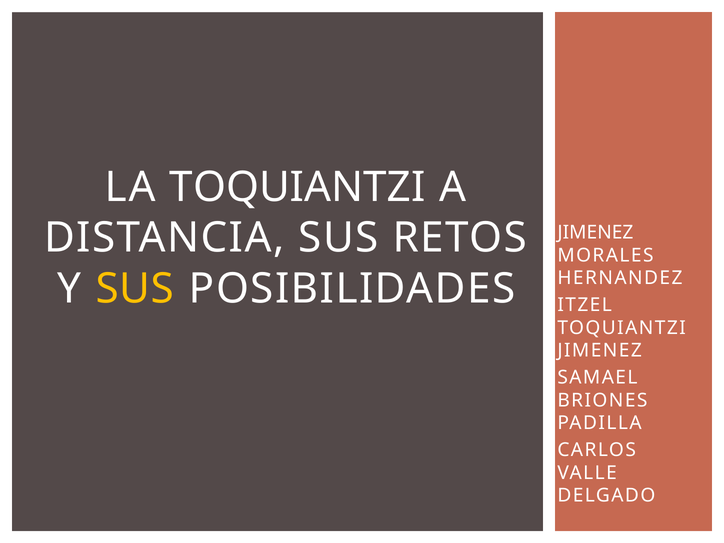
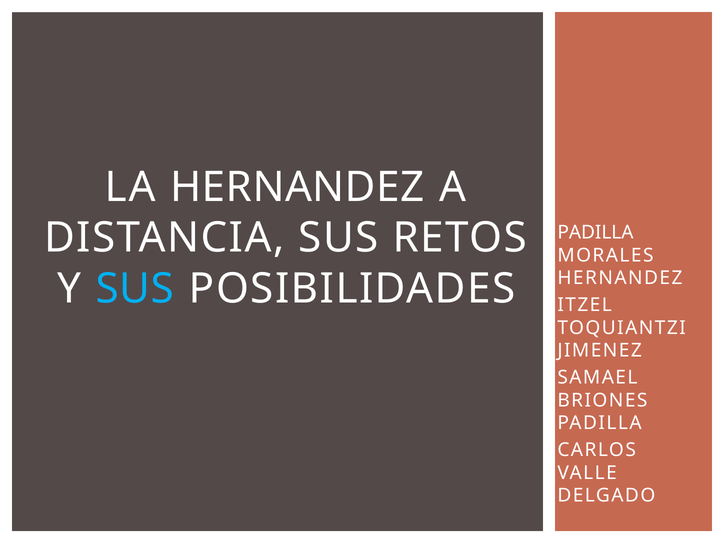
LA TOQUIANTZI: TOQUIANTZI -> HERNANDEZ (297, 187)
JIMENEZ: JIMENEZ -> PADILLA (595, 232)
SUS colour: yellow -> light blue (135, 289)
